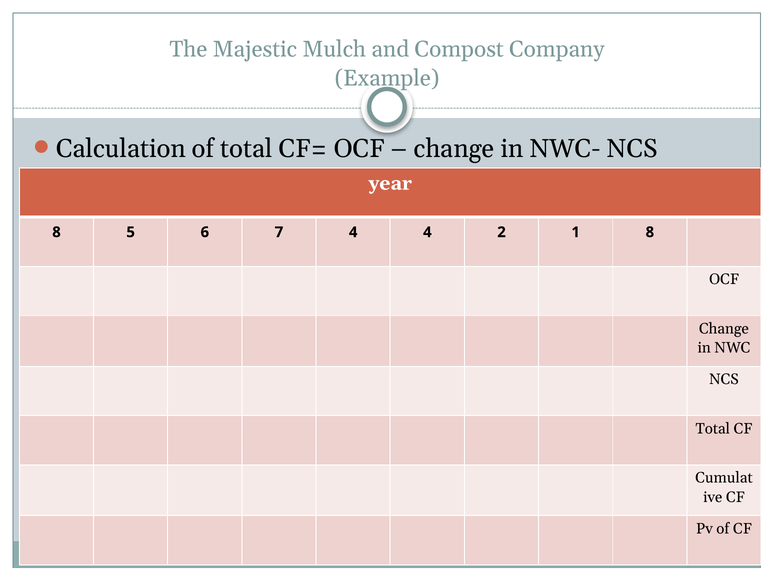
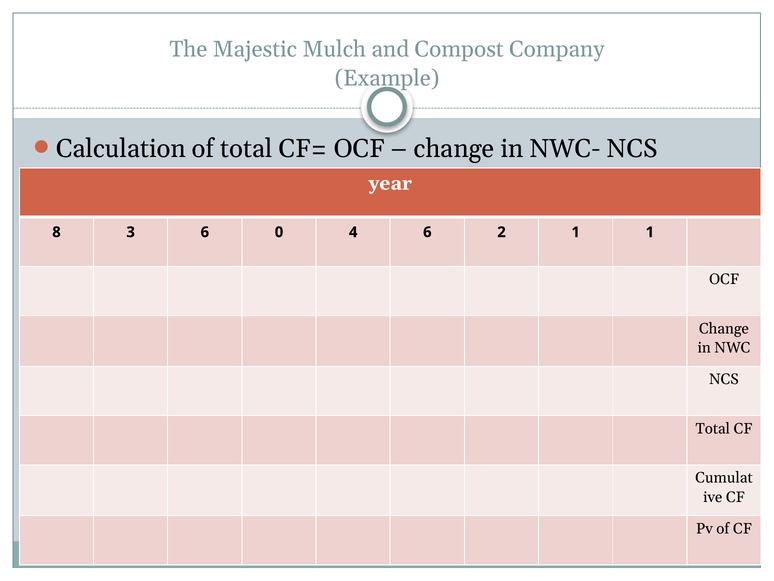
5: 5 -> 3 (131, 232)
7: 7 -> 0 (279, 232)
4 4: 4 -> 6 (427, 232)
1 8: 8 -> 1 (650, 232)
